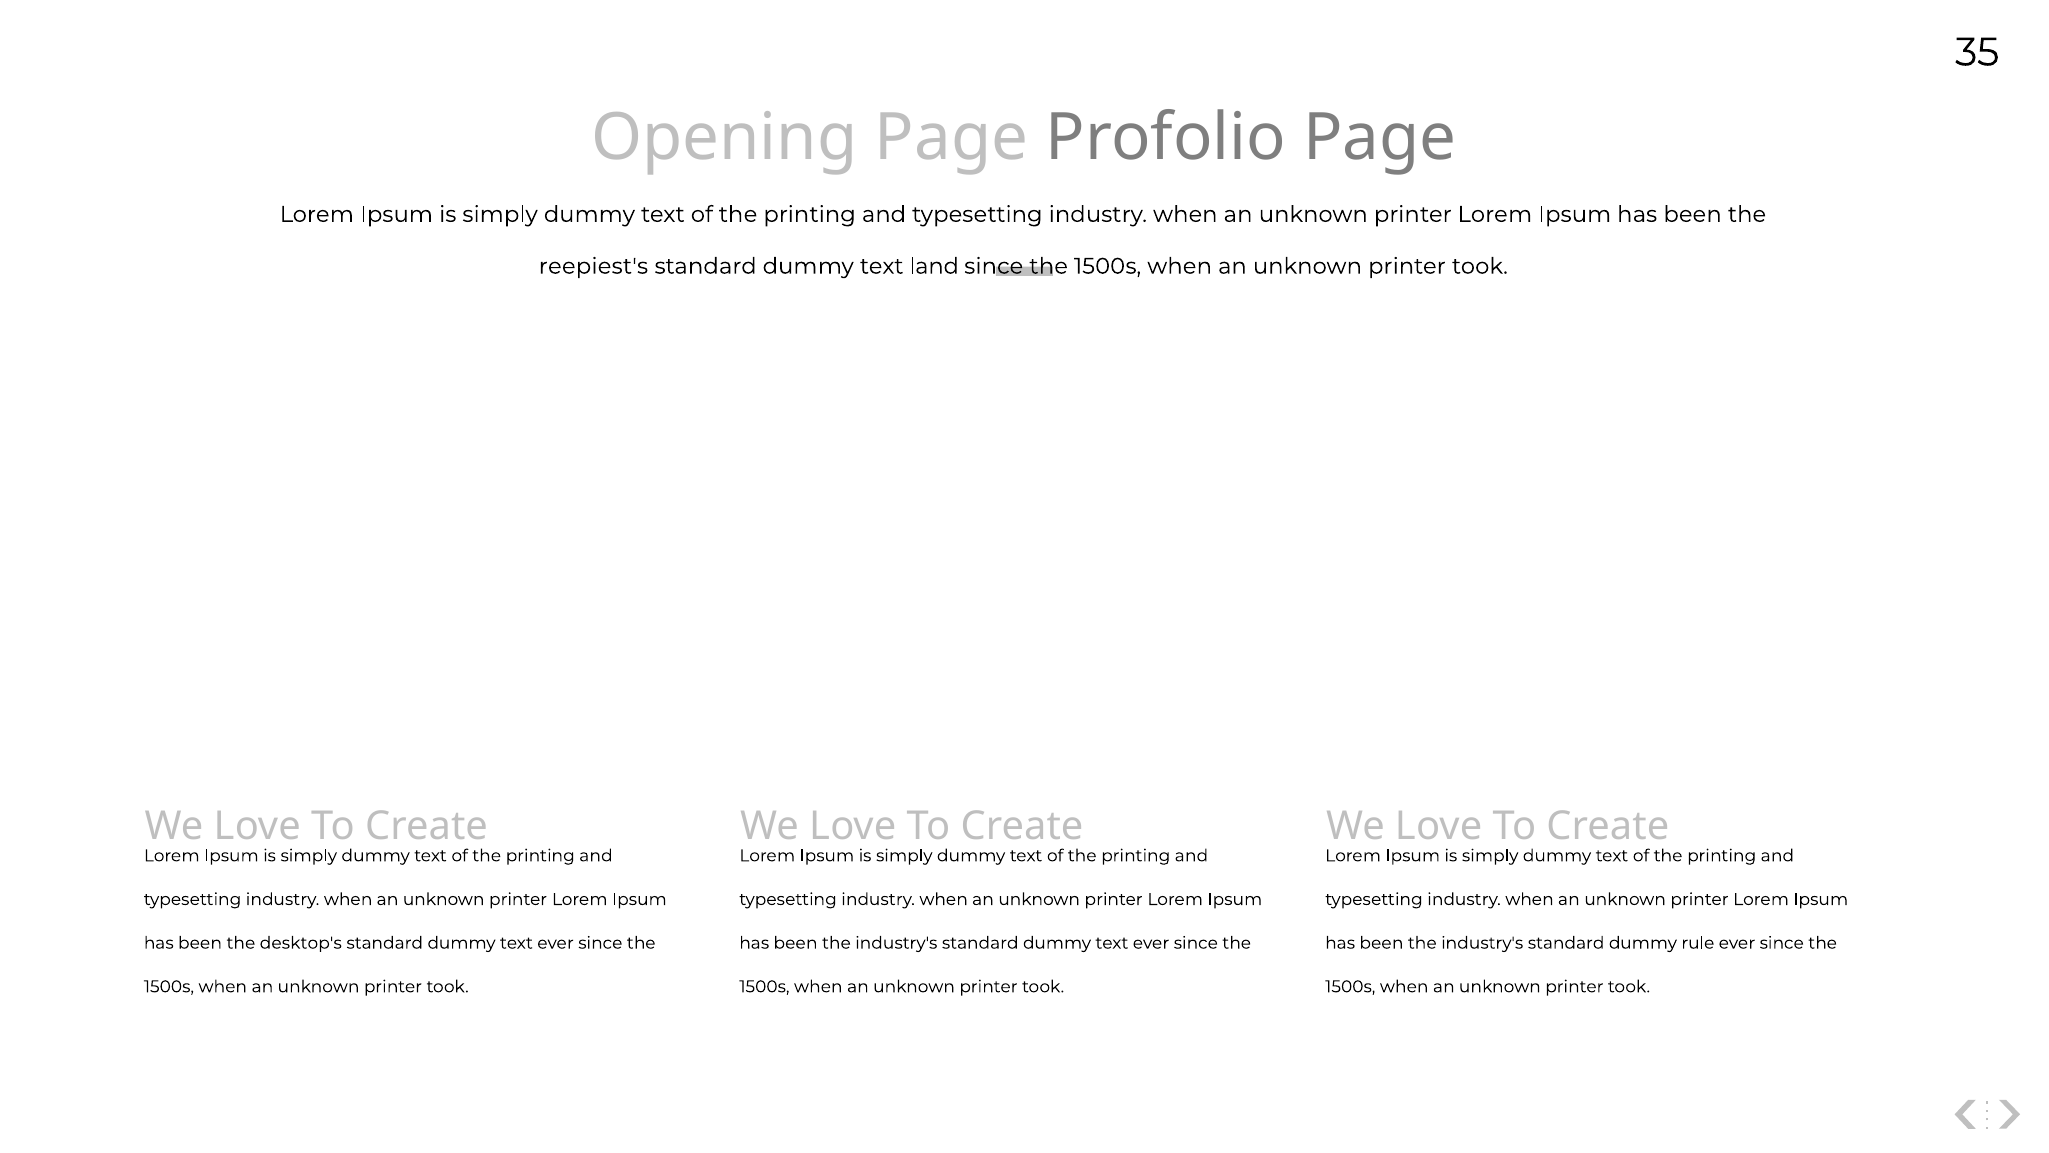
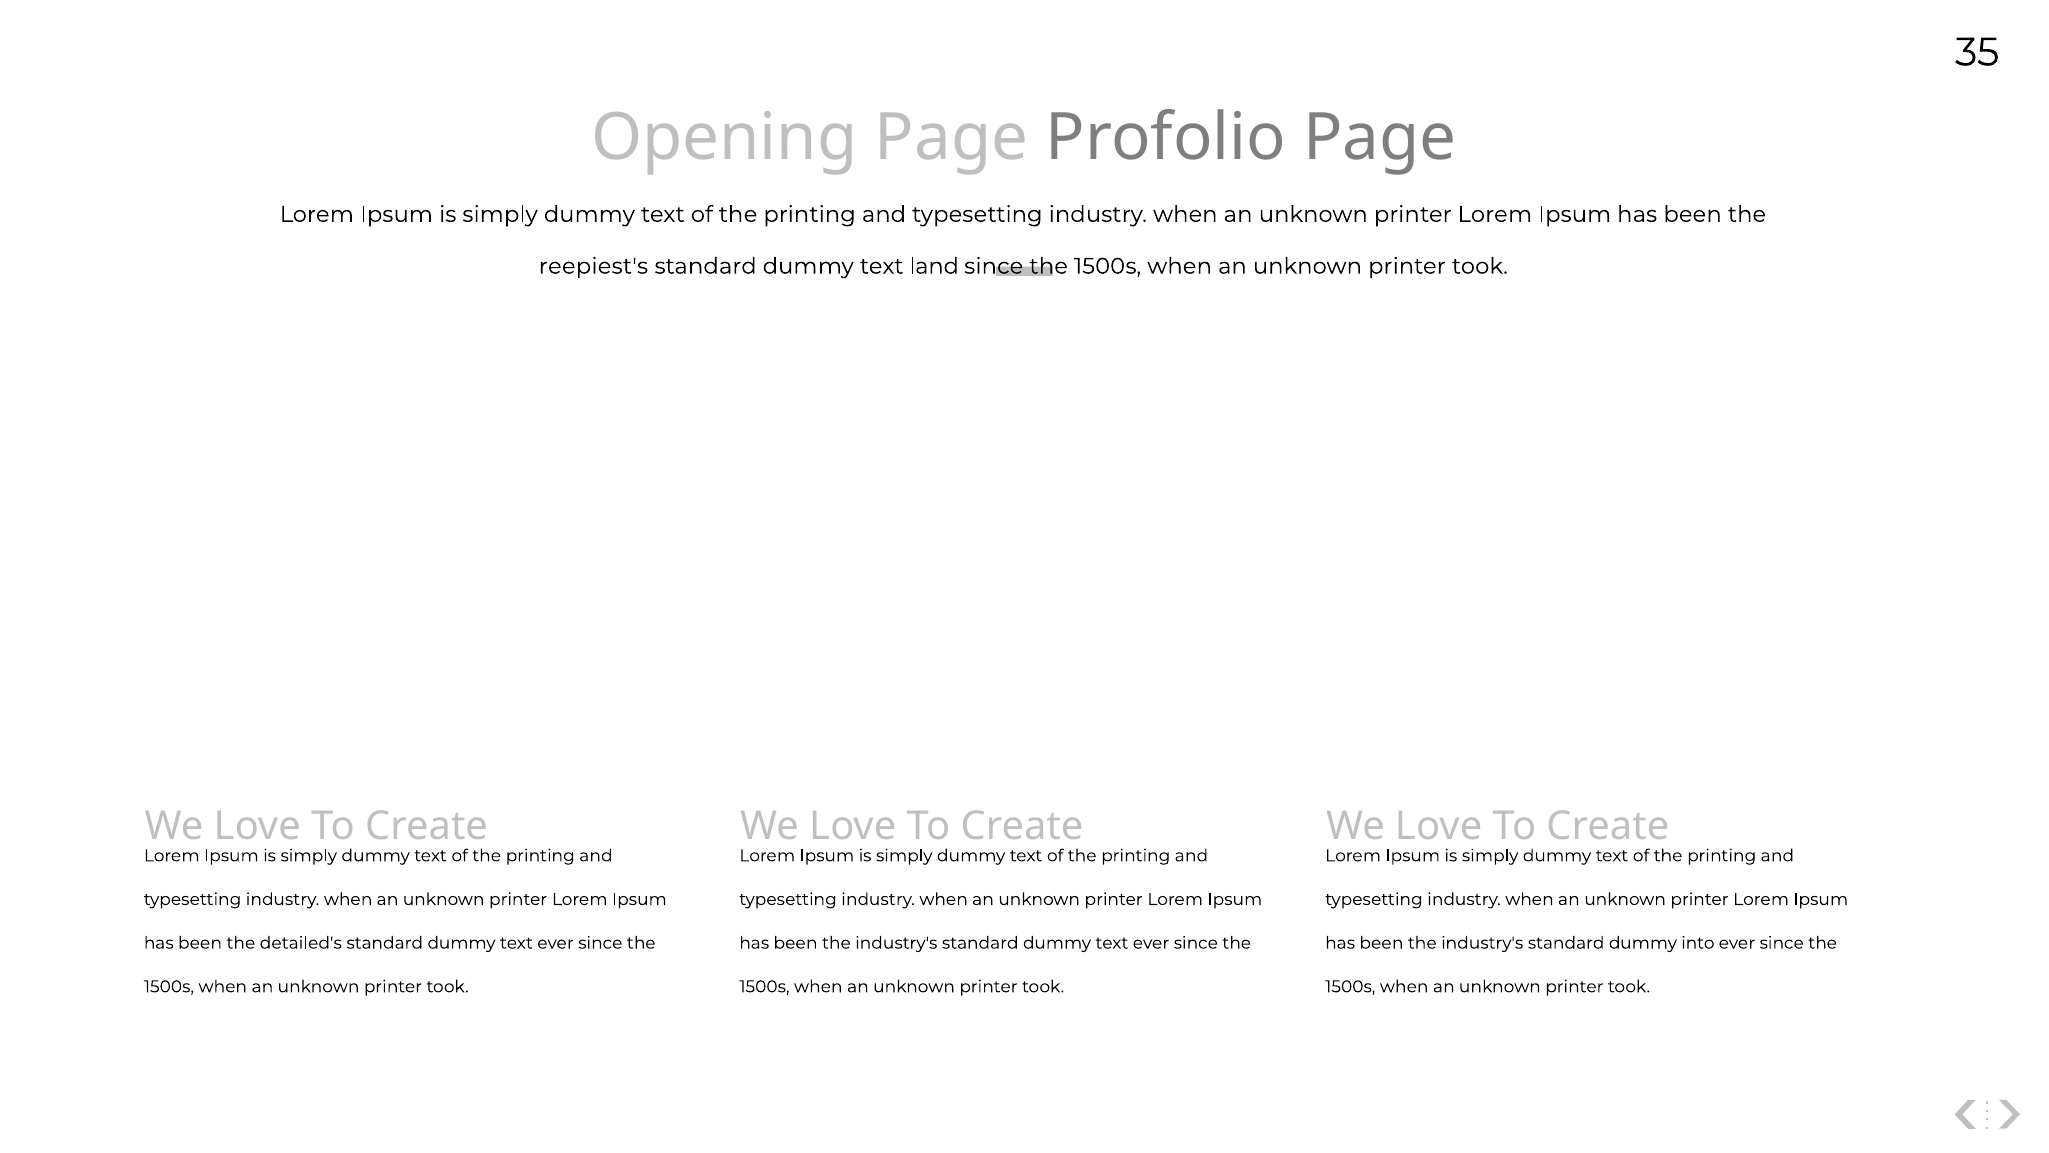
desktop's: desktop's -> detailed's (301, 943)
rule: rule -> into (1698, 943)
